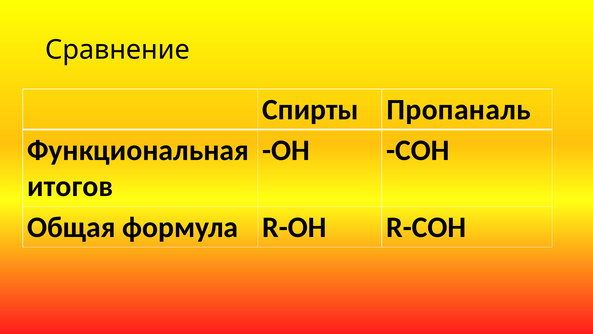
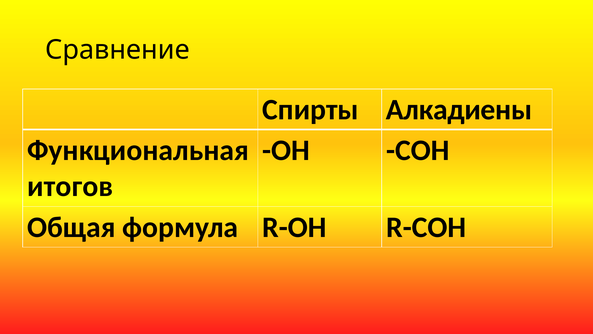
Пропаналь: Пропаналь -> Алкадиены (459, 109)
